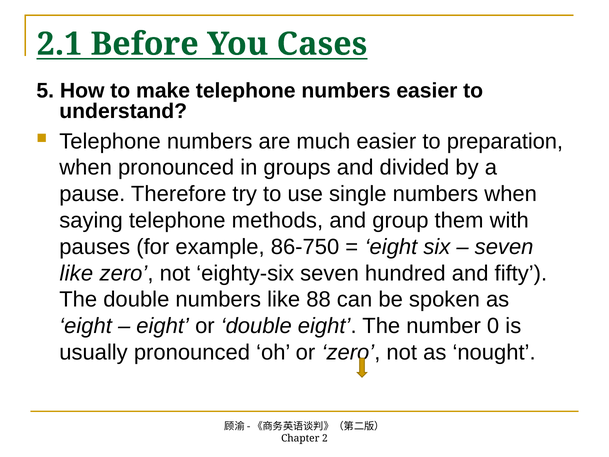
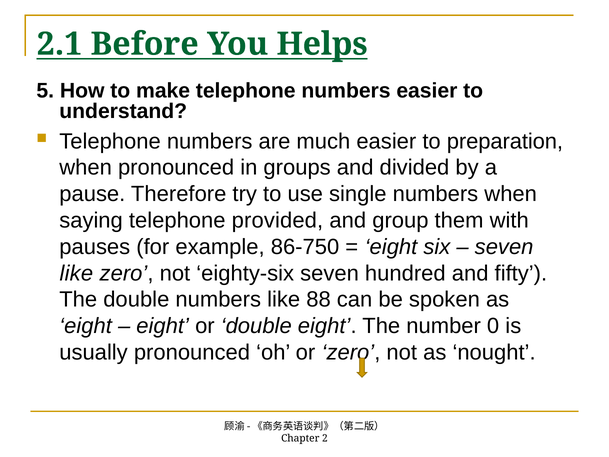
Cases: Cases -> Helps (322, 44)
methods: methods -> provided (277, 220)
